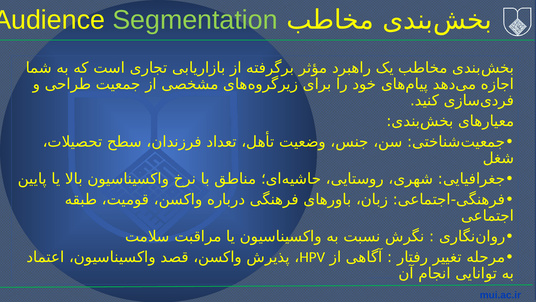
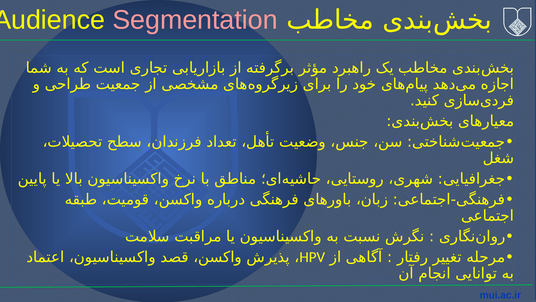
Segmentation colour: light green -> pink (195, 20)
